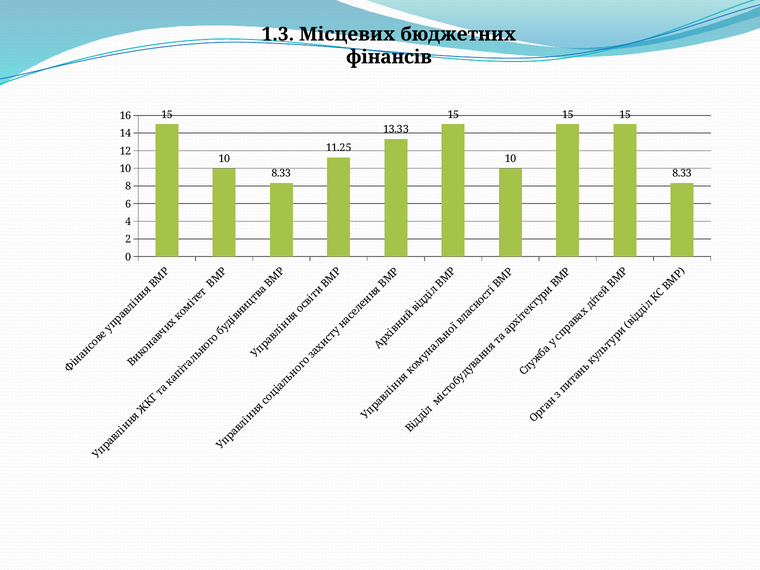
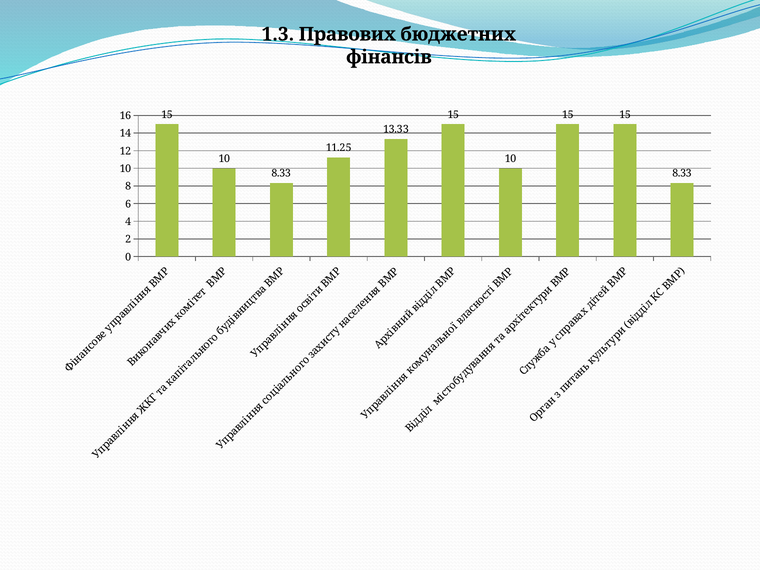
Місцевих: Місцевих -> Правових (347, 34)
